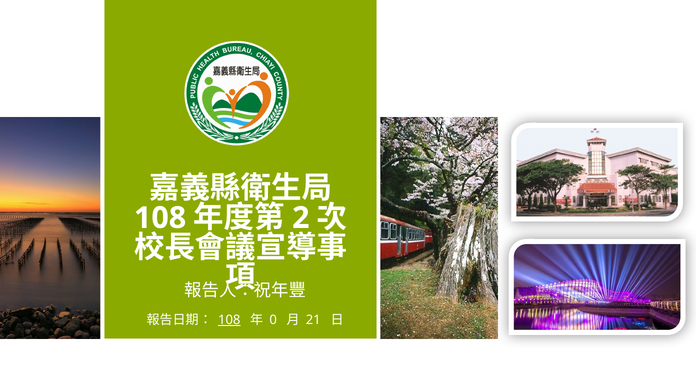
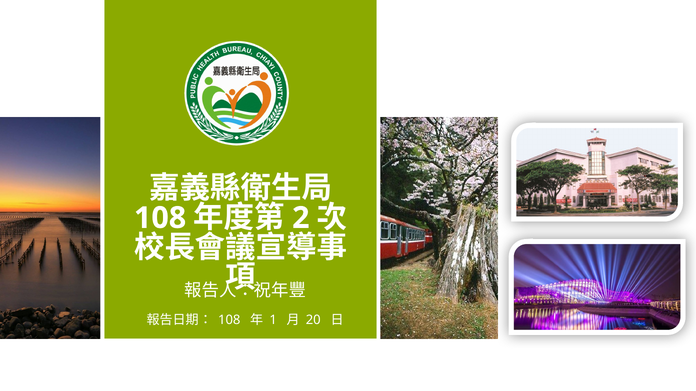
108 underline: present -> none (229, 320)
0: 0 -> 1 (273, 320)
21: 21 -> 20 (313, 320)
